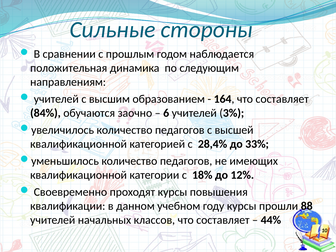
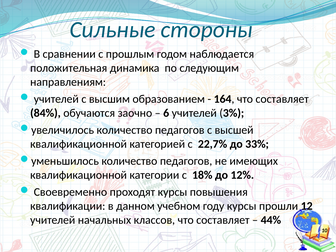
28,4%: 28,4% -> 22,7% (213, 144)
88: 88 -> 12 (307, 206)
